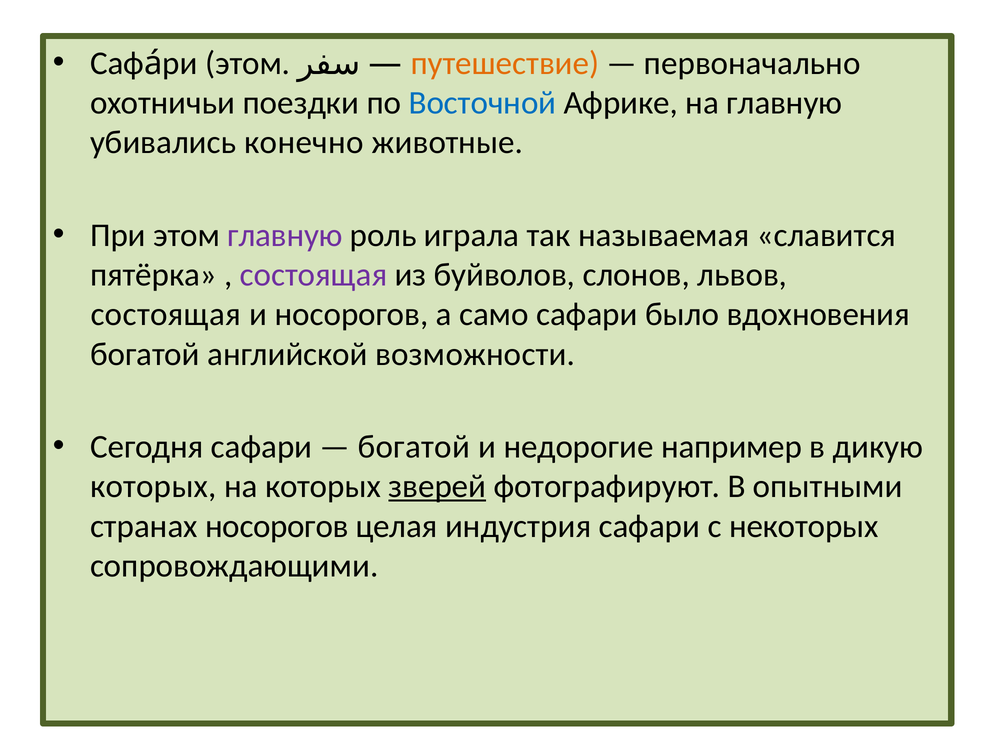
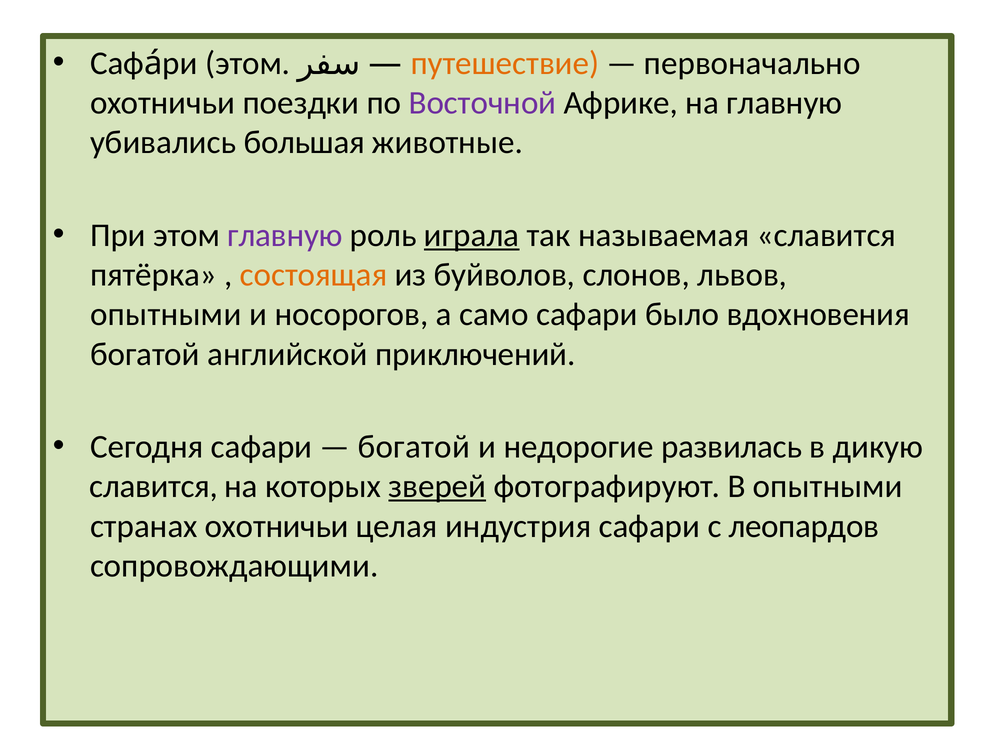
Восточной colour: blue -> purple (483, 103)
конечно: конечно -> большая (304, 143)
играла underline: none -> present (472, 235)
состоящая colour: purple -> orange (314, 275)
состоящая: состоящая -> опытными (166, 314)
возможности: возможности -> приключений (475, 354)
например: например -> развилась (732, 447)
которых: которых -> славится (154, 486)
странах носорогов: носорогов -> охотничьи (277, 526)
некоторых: некоторых -> леопардов (804, 526)
